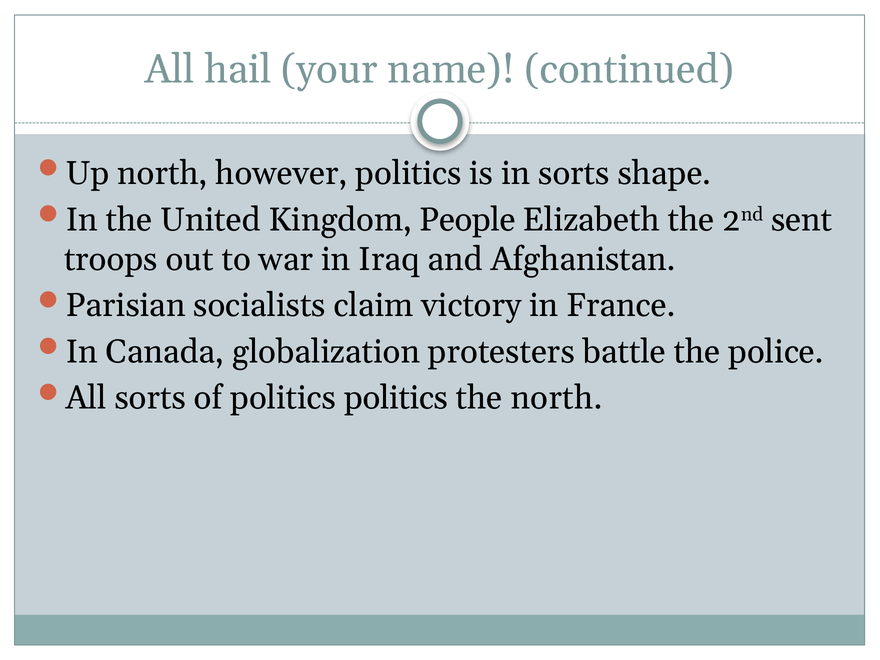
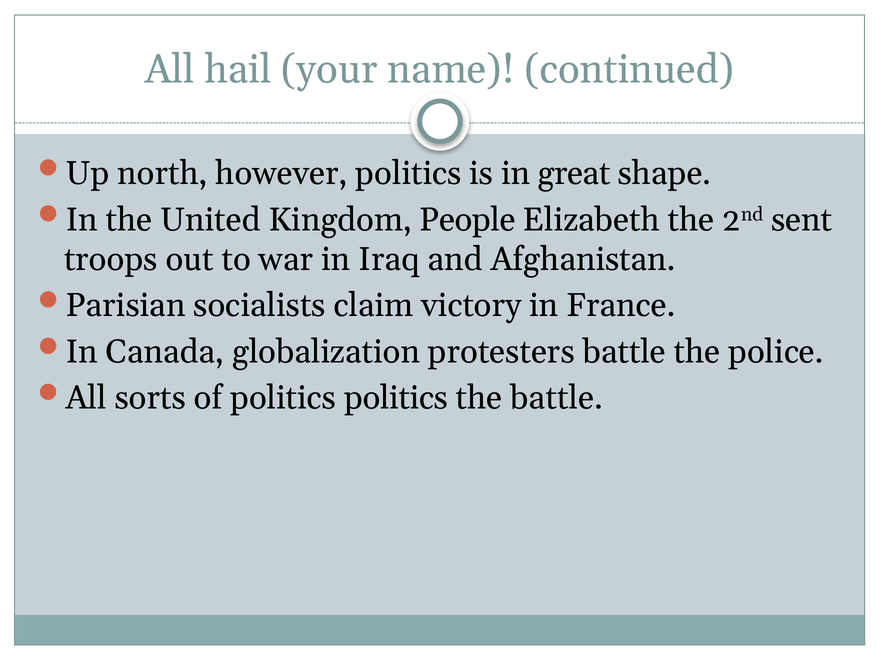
in sorts: sorts -> great (574, 173)
the north: north -> battle (557, 398)
